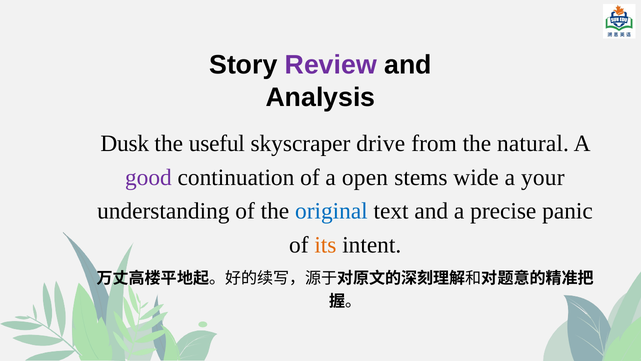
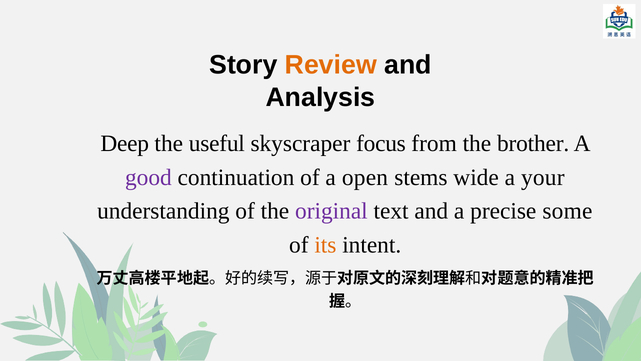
Review colour: purple -> orange (331, 65)
Dusk: Dusk -> Deep (125, 144)
drive: drive -> focus (381, 144)
natural: natural -> brother (533, 144)
original colour: blue -> purple (331, 211)
panic: panic -> some (567, 211)
